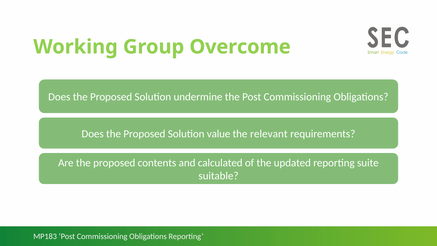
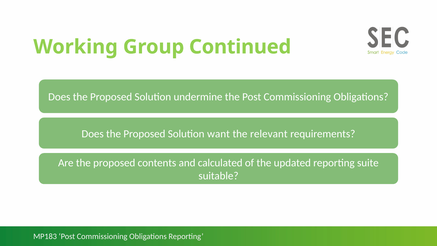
Overcome: Overcome -> Continued (240, 47)
value: value -> want (218, 134)
